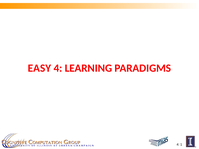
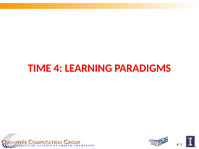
EASY: EASY -> TIME (39, 68)
